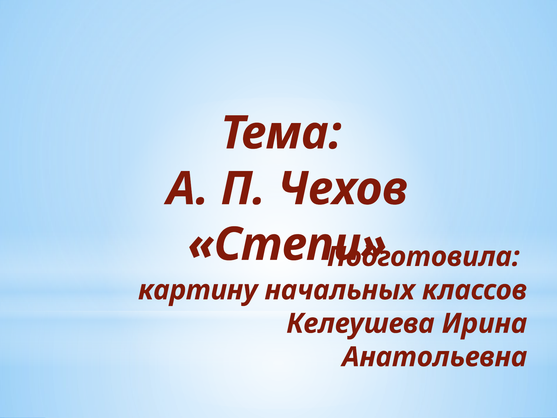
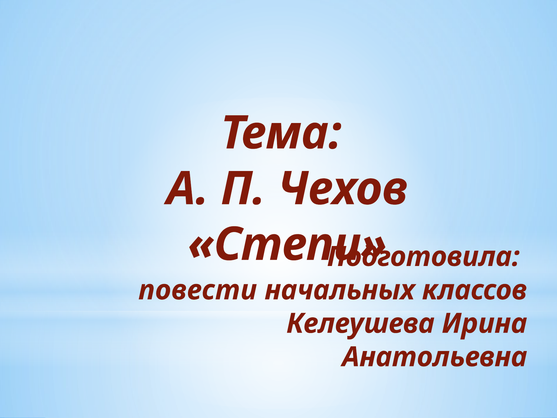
картину: картину -> повести (198, 290)
